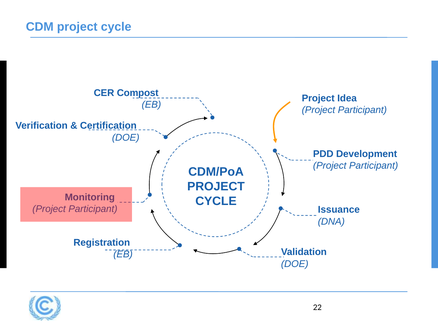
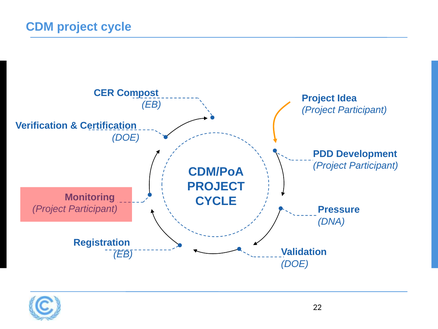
Issuance: Issuance -> Pressure (339, 209)
